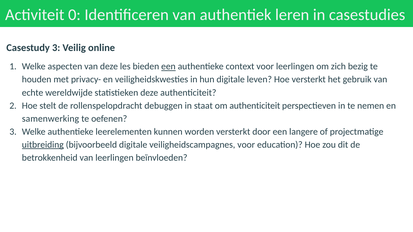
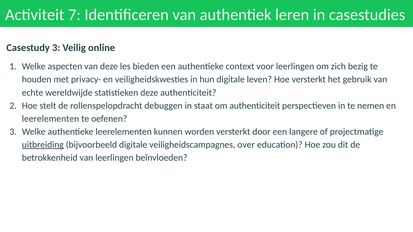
0: 0 -> 7 (74, 15)
een underline: present -> none (168, 67)
samenwerking: samenwerking -> leerelementen (51, 119)
veiligheidscampagnes voor: voor -> over (246, 145)
